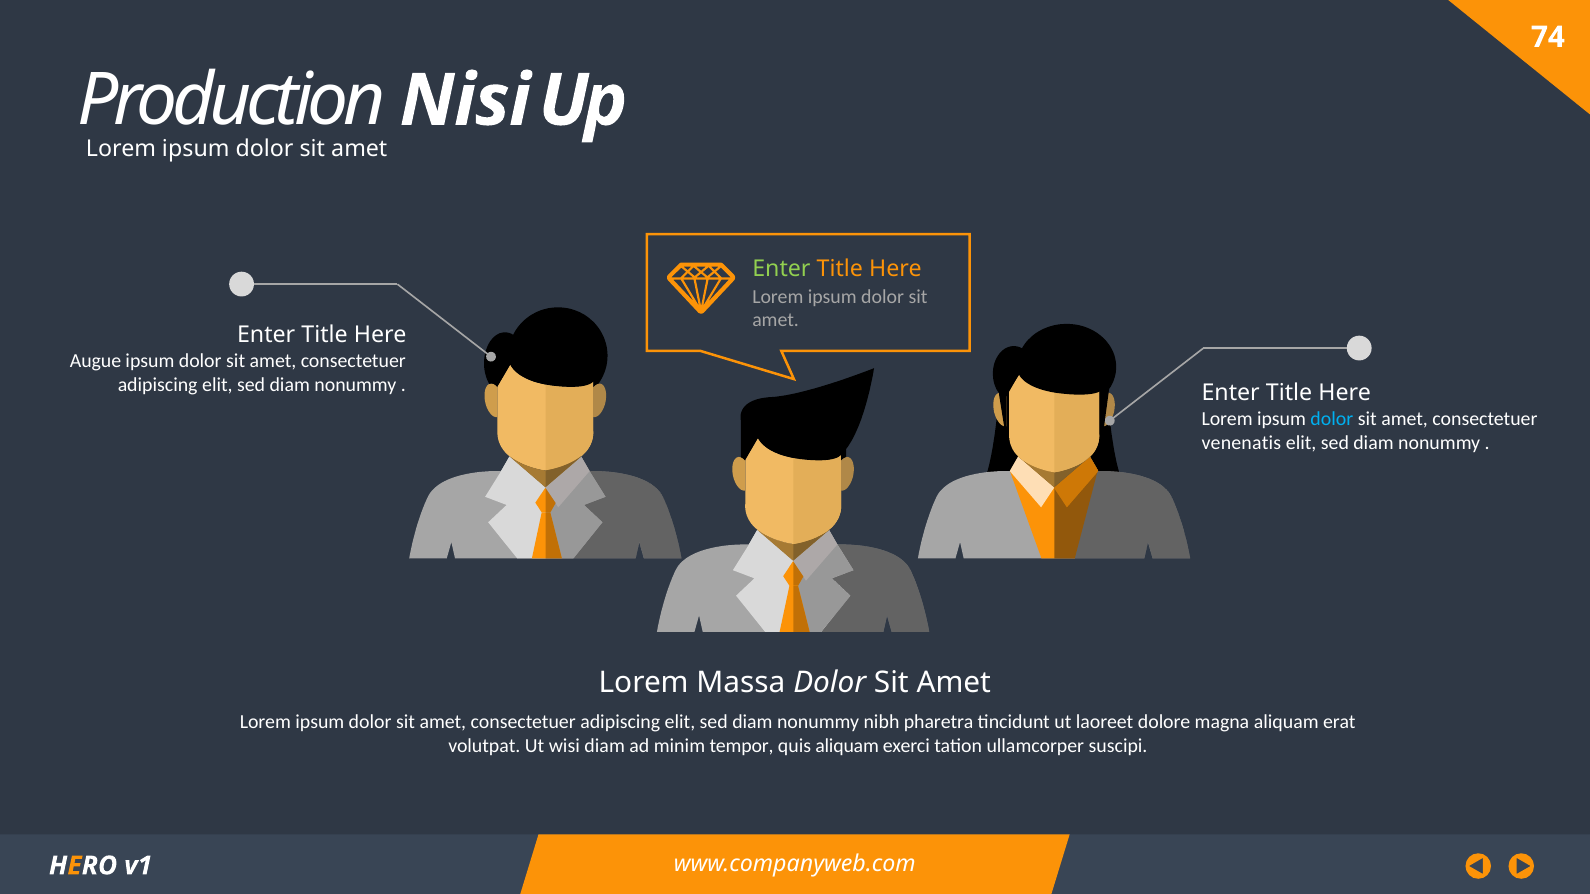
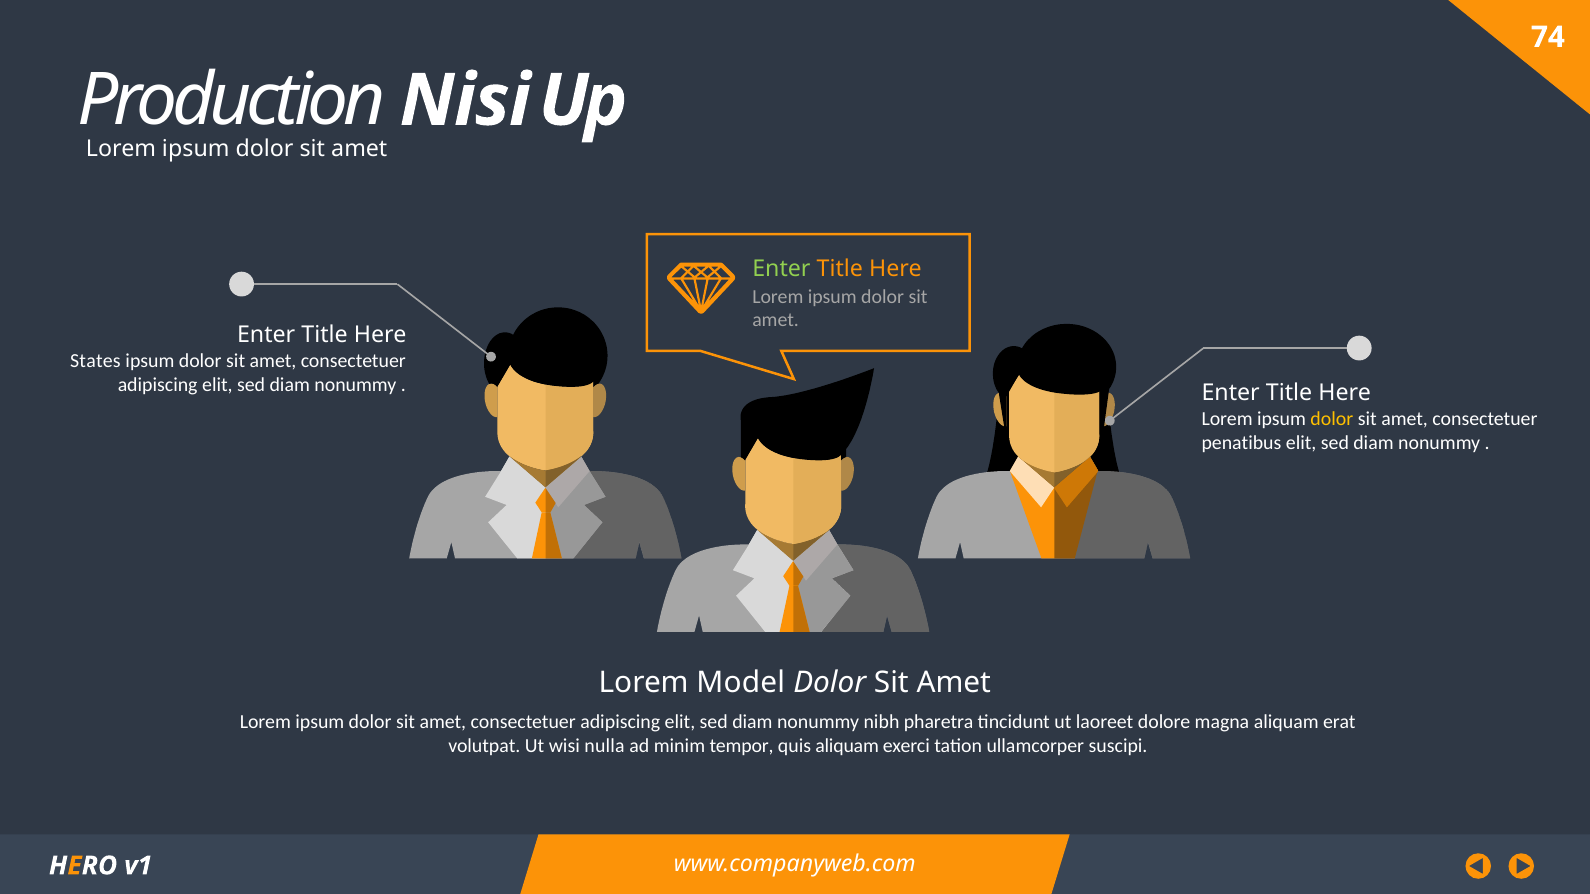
Augue: Augue -> States (95, 361)
dolor colour: light blue -> yellow (1332, 420)
venenatis: venenatis -> penatibus (1241, 443)
Massa: Massa -> Model (741, 683)
wisi diam: diam -> nulla (605, 746)
